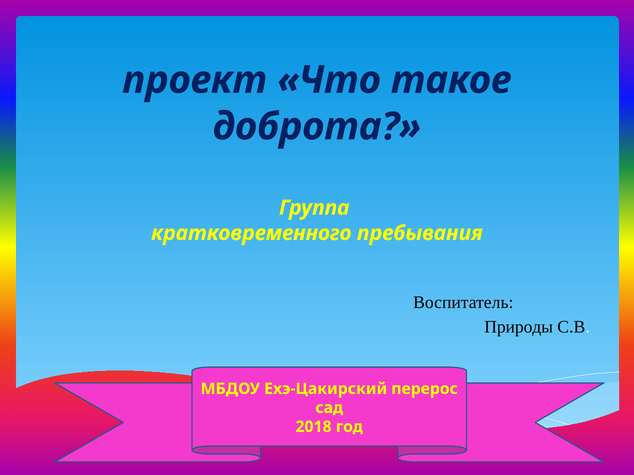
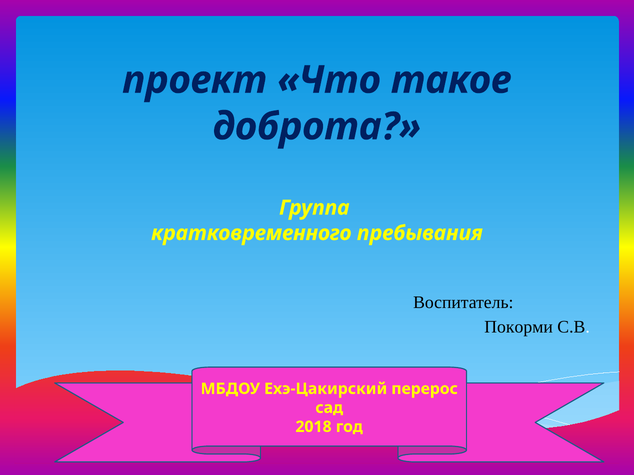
Природы: Природы -> Покорми (519, 327)
